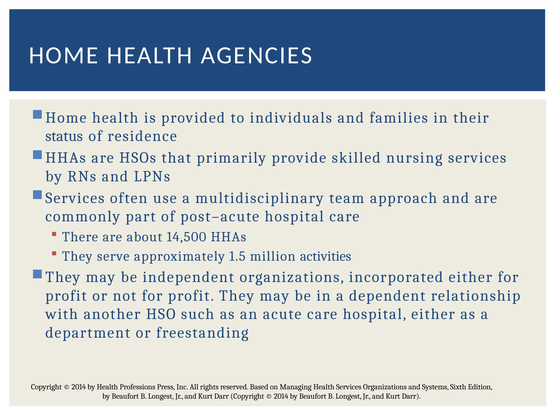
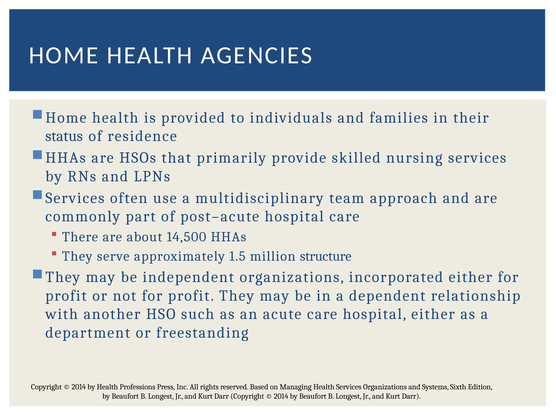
activities: activities -> structure (326, 256)
